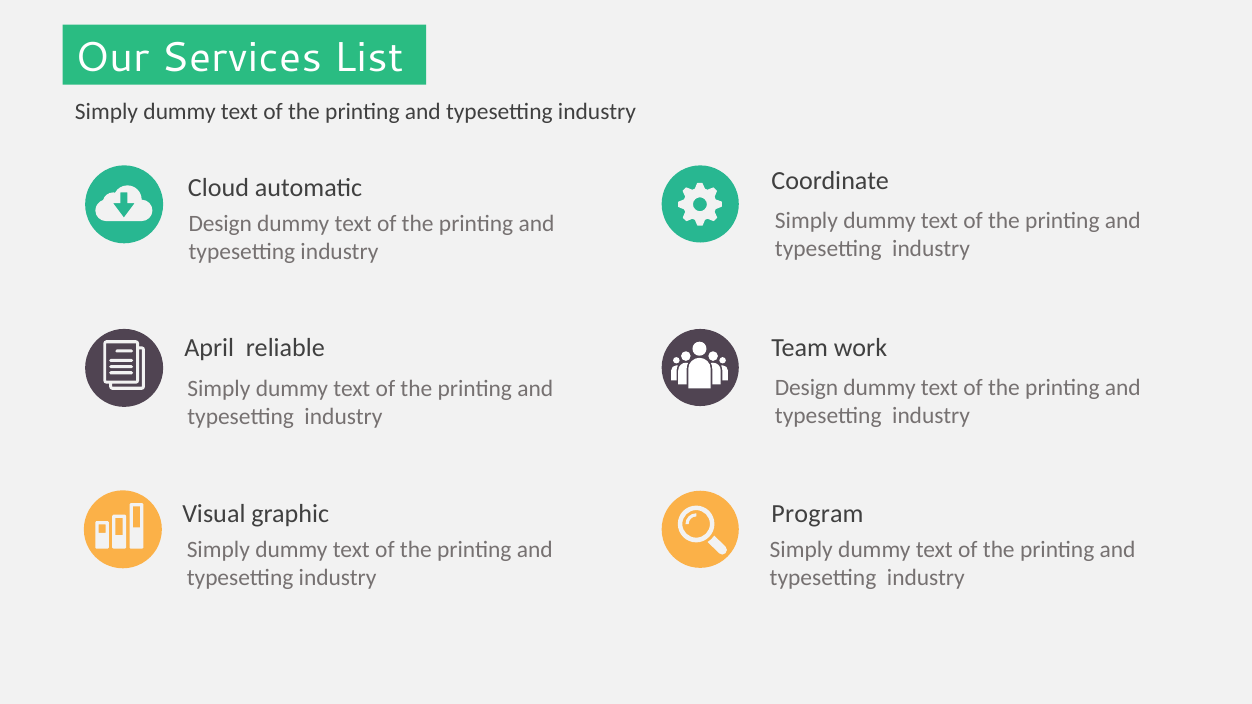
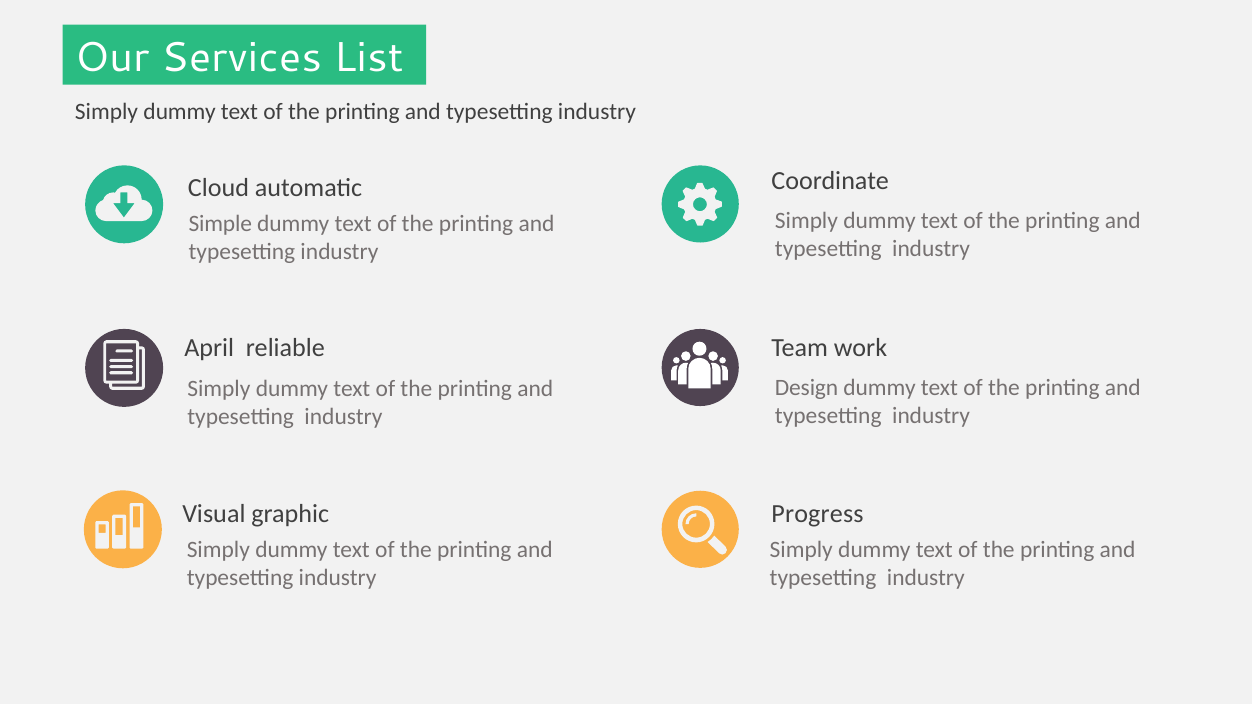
Design: Design -> Simple (220, 224)
Program: Program -> Progress (817, 514)
